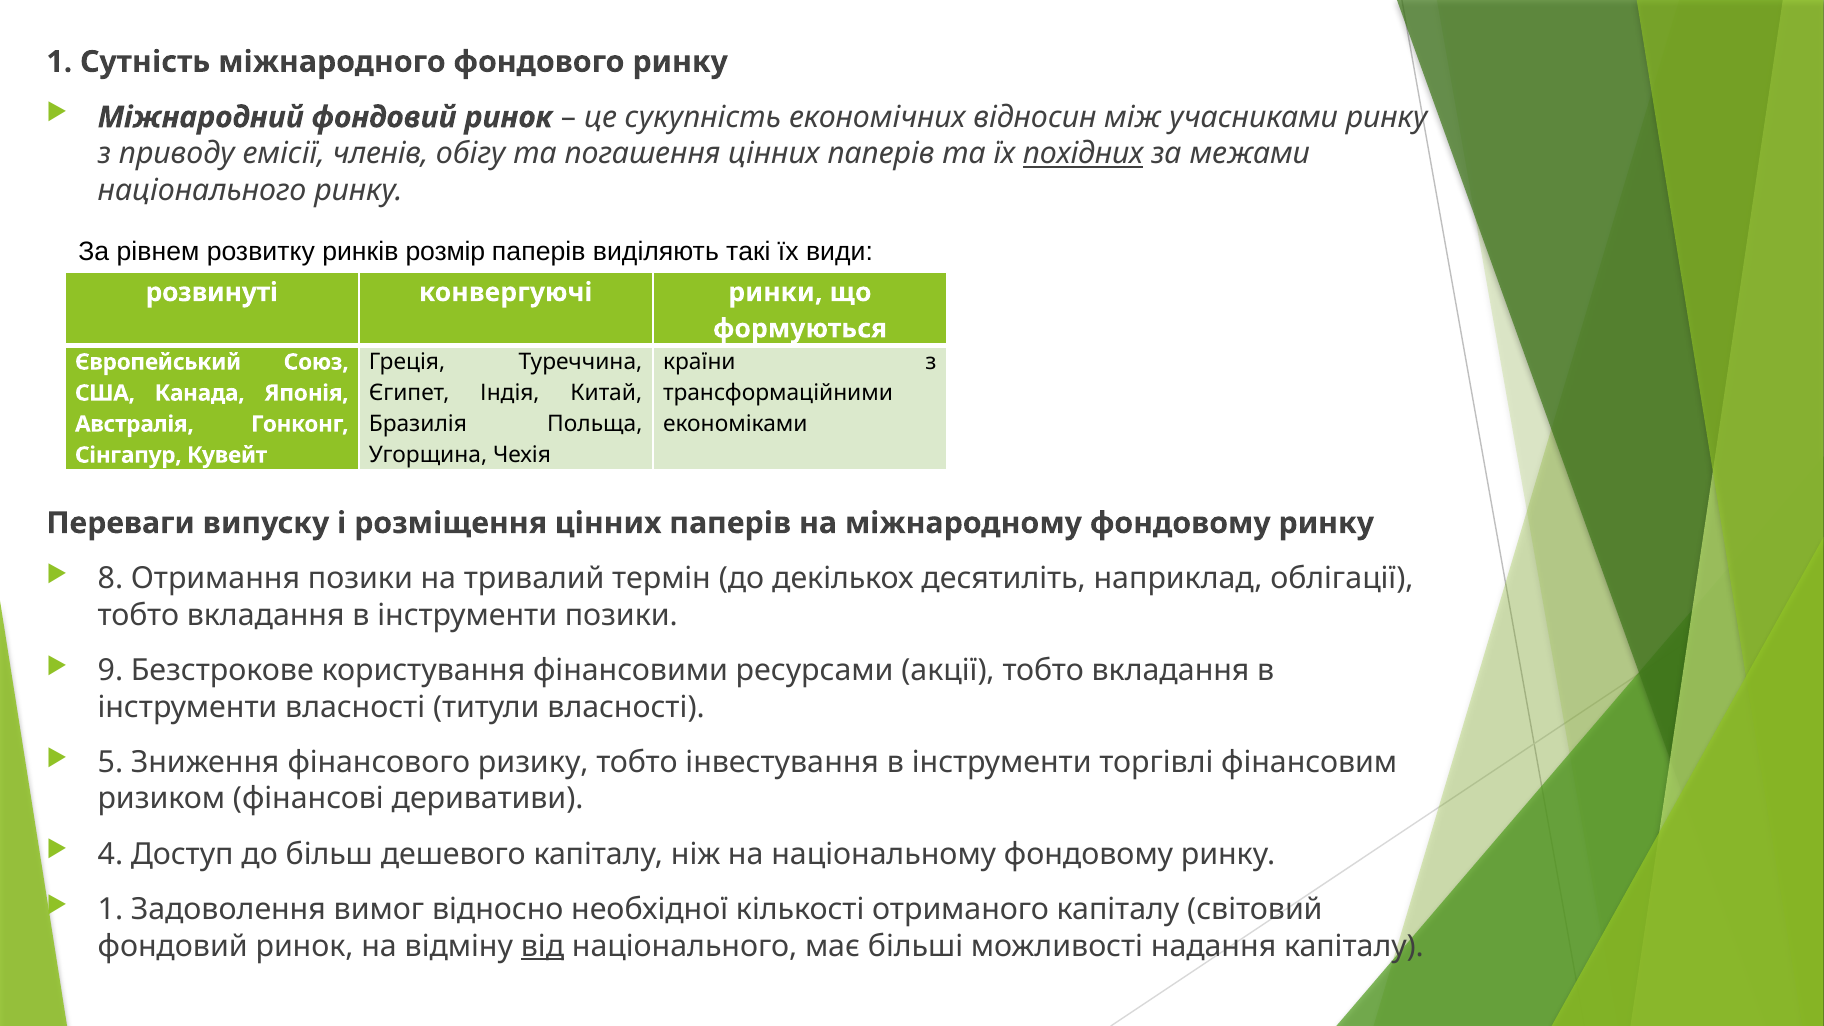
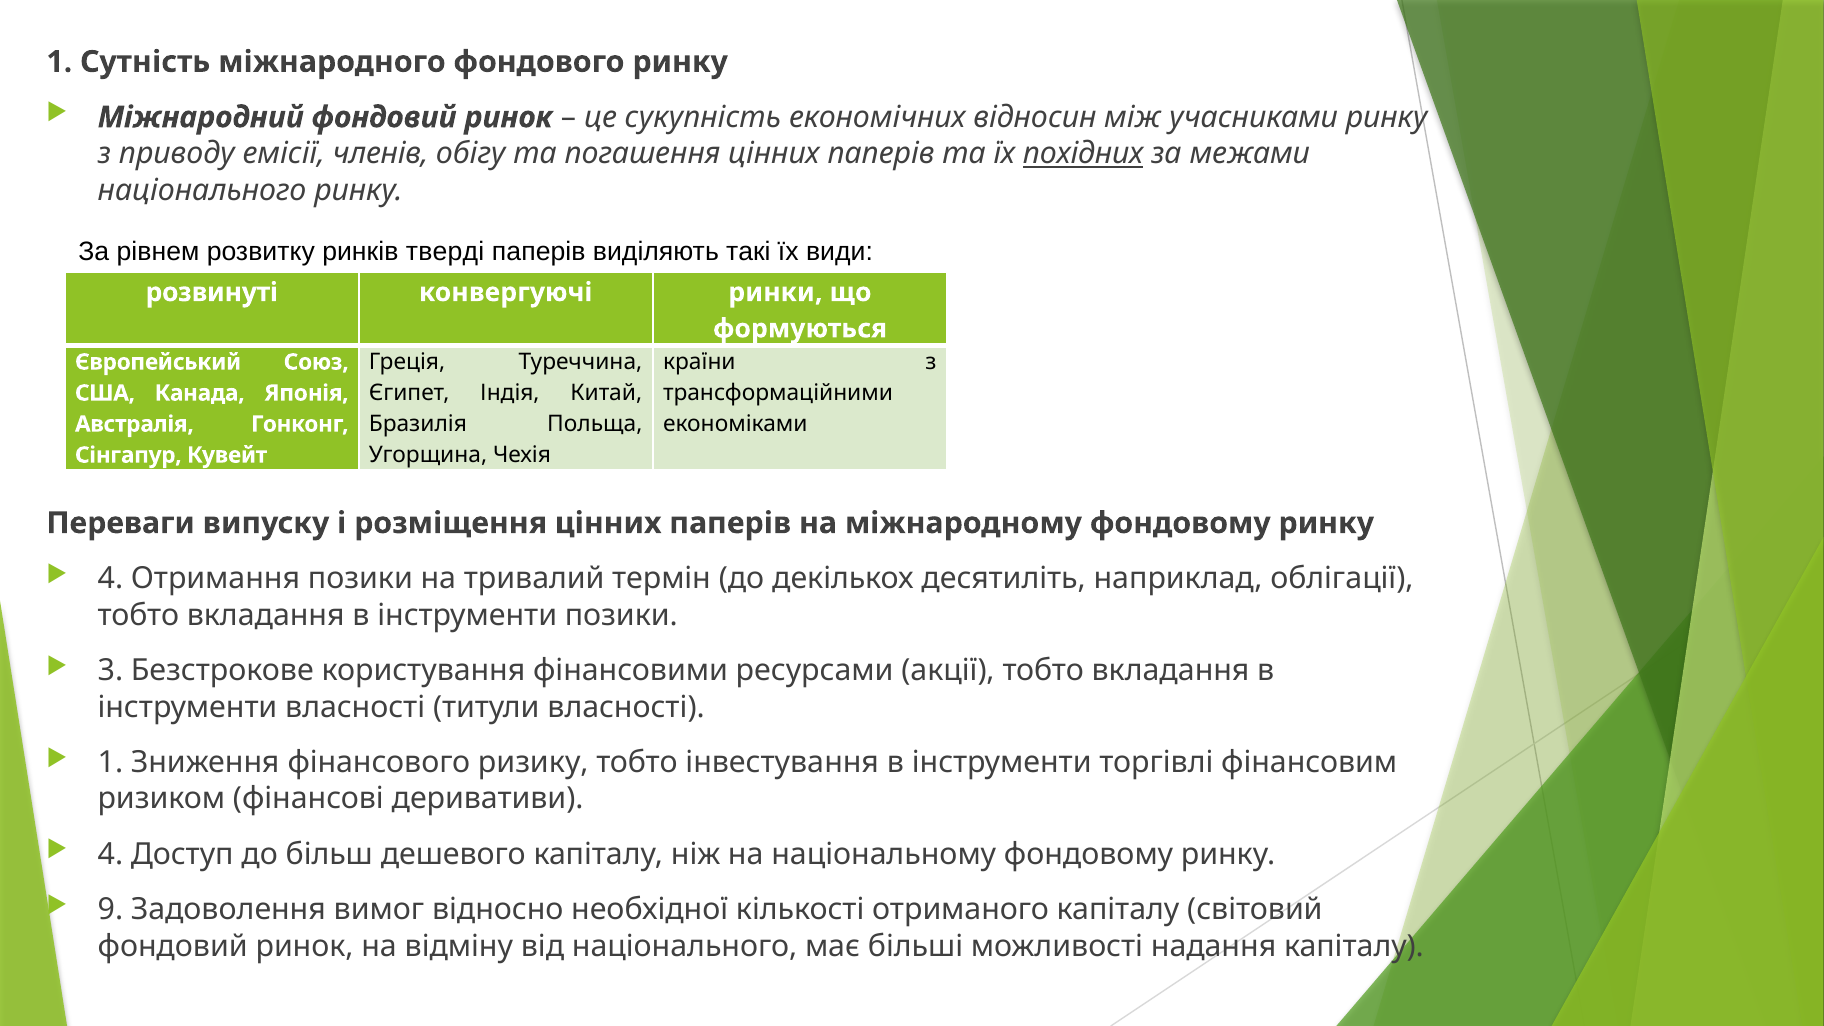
розмір: розмір -> тверді (445, 251)
8: 8 -> 4 (110, 579)
9: 9 -> 3 (110, 671)
5: 5 -> 1 (110, 762)
1: 1 -> 9 (110, 910)
від underline: present -> none (543, 946)
